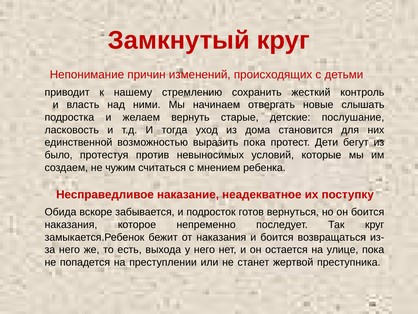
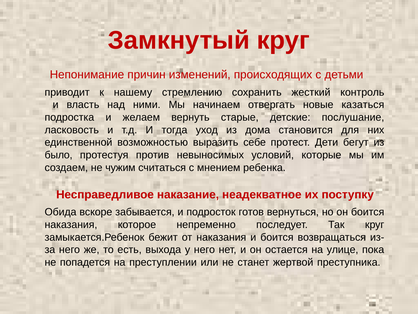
слышать: слышать -> казаться (363, 105)
выразить пока: пока -> себе (255, 142)
